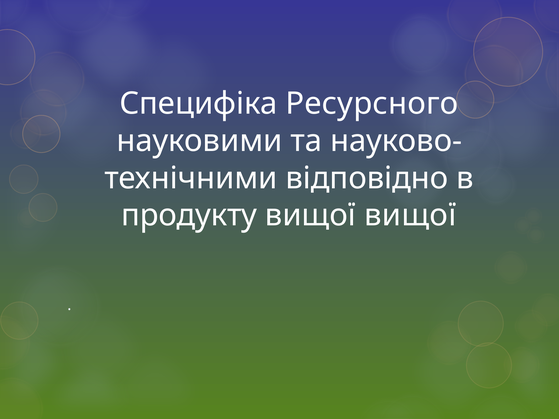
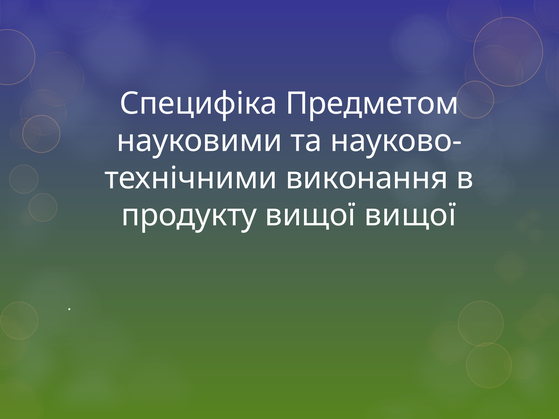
Ресурсного: Ресурсного -> Предметом (372, 104)
відповідно: відповідно -> виконання (367, 178)
